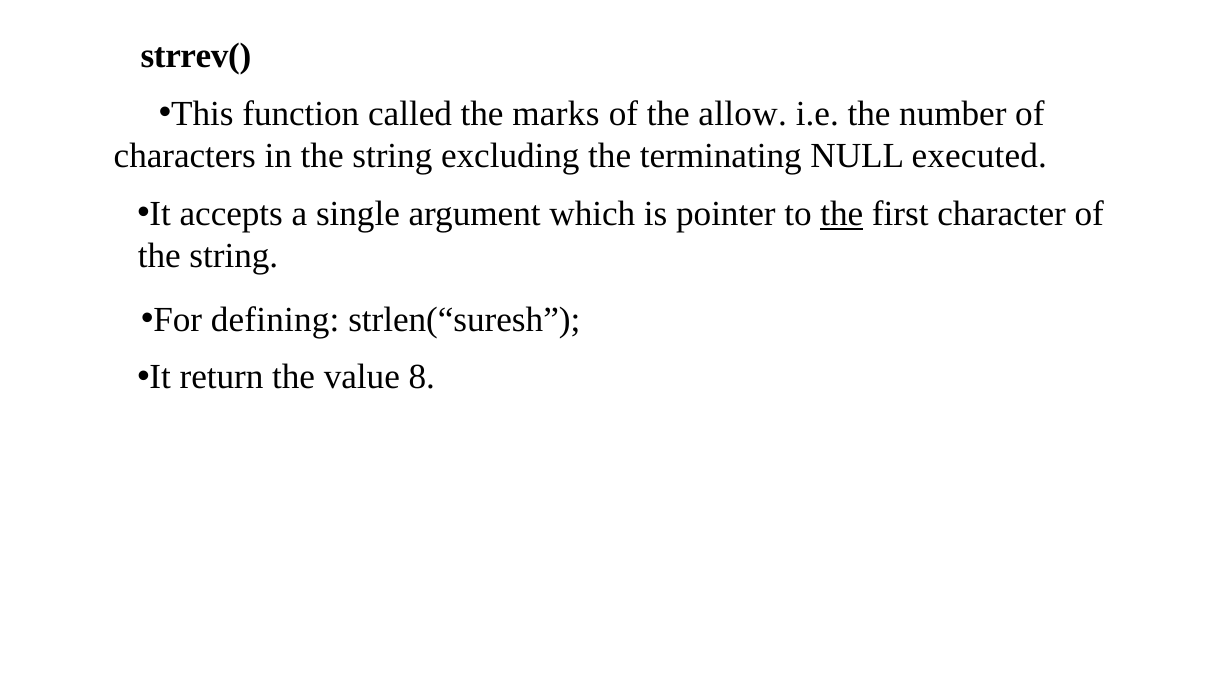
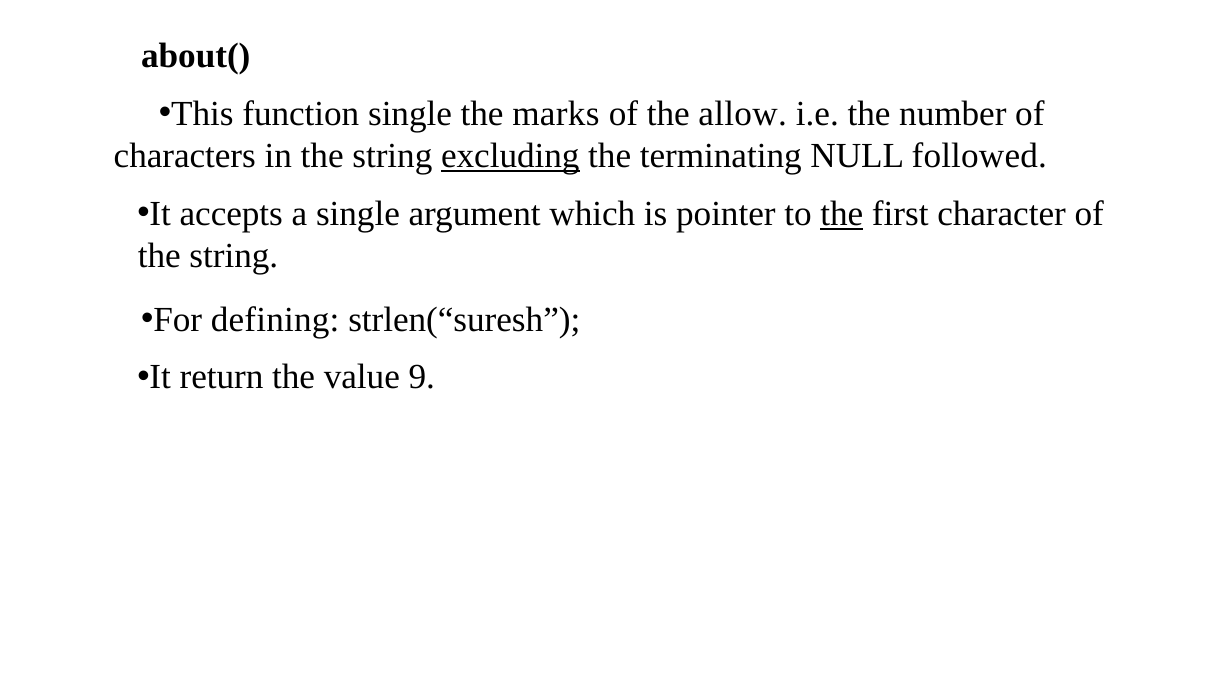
strrev(: strrev( -> about( (196, 56)
function called: called -> single (410, 114)
excluding underline: none -> present (510, 156)
executed: executed -> followed (979, 156)
8: 8 -> 9 (422, 377)
